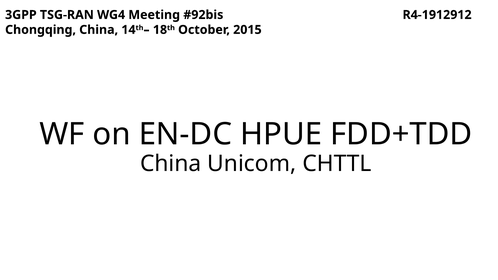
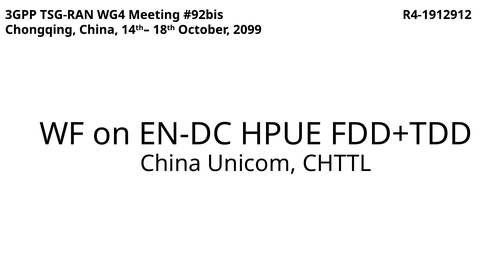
2015: 2015 -> 2099 (247, 30)
